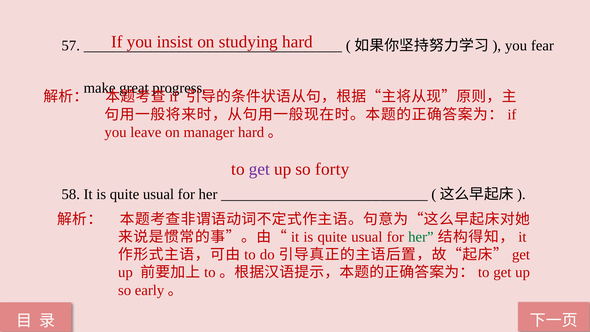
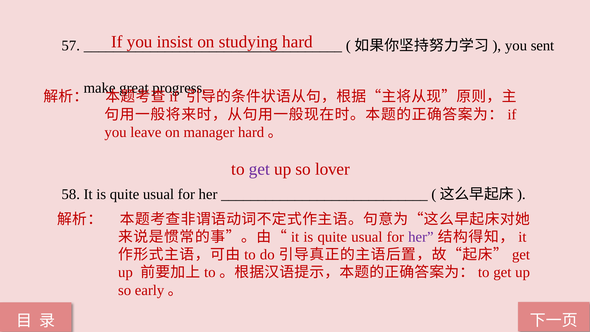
fear: fear -> sent (542, 46)
forty: forty -> lover (332, 169)
her colour: green -> purple (421, 237)
